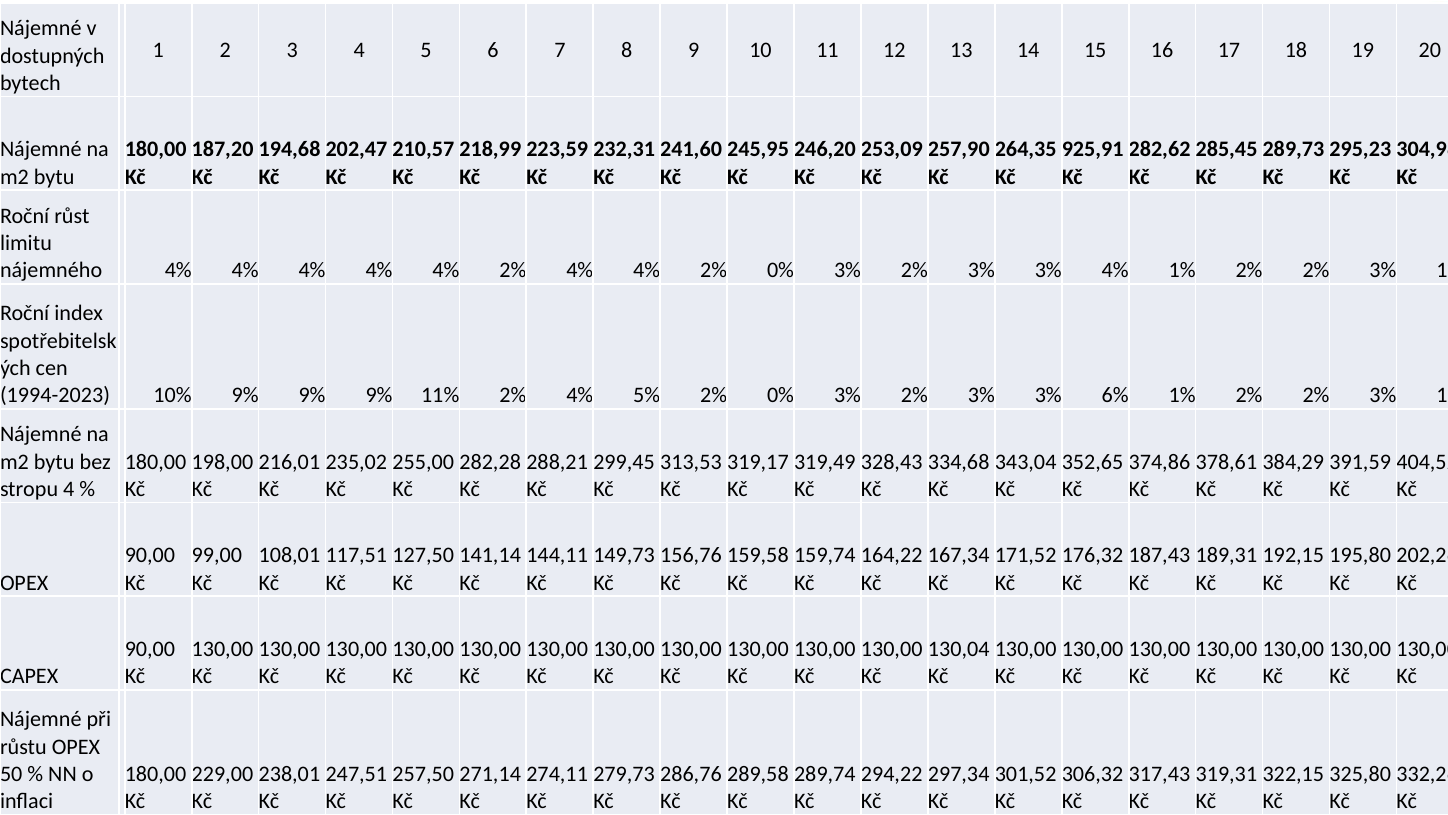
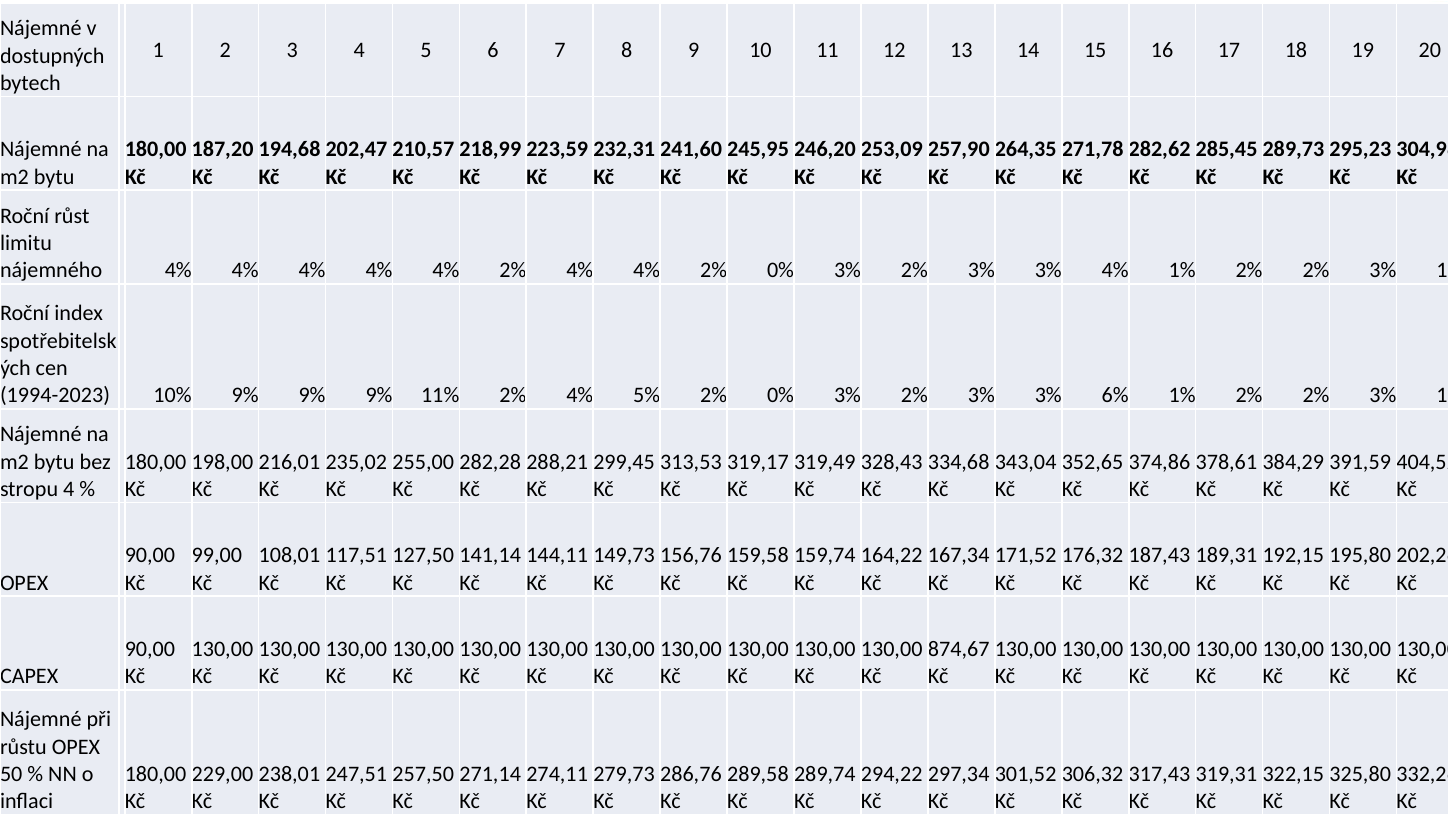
925,91: 925,91 -> 271,78 (1093, 149)
130,04: 130,04 -> 874,67 (959, 649)
